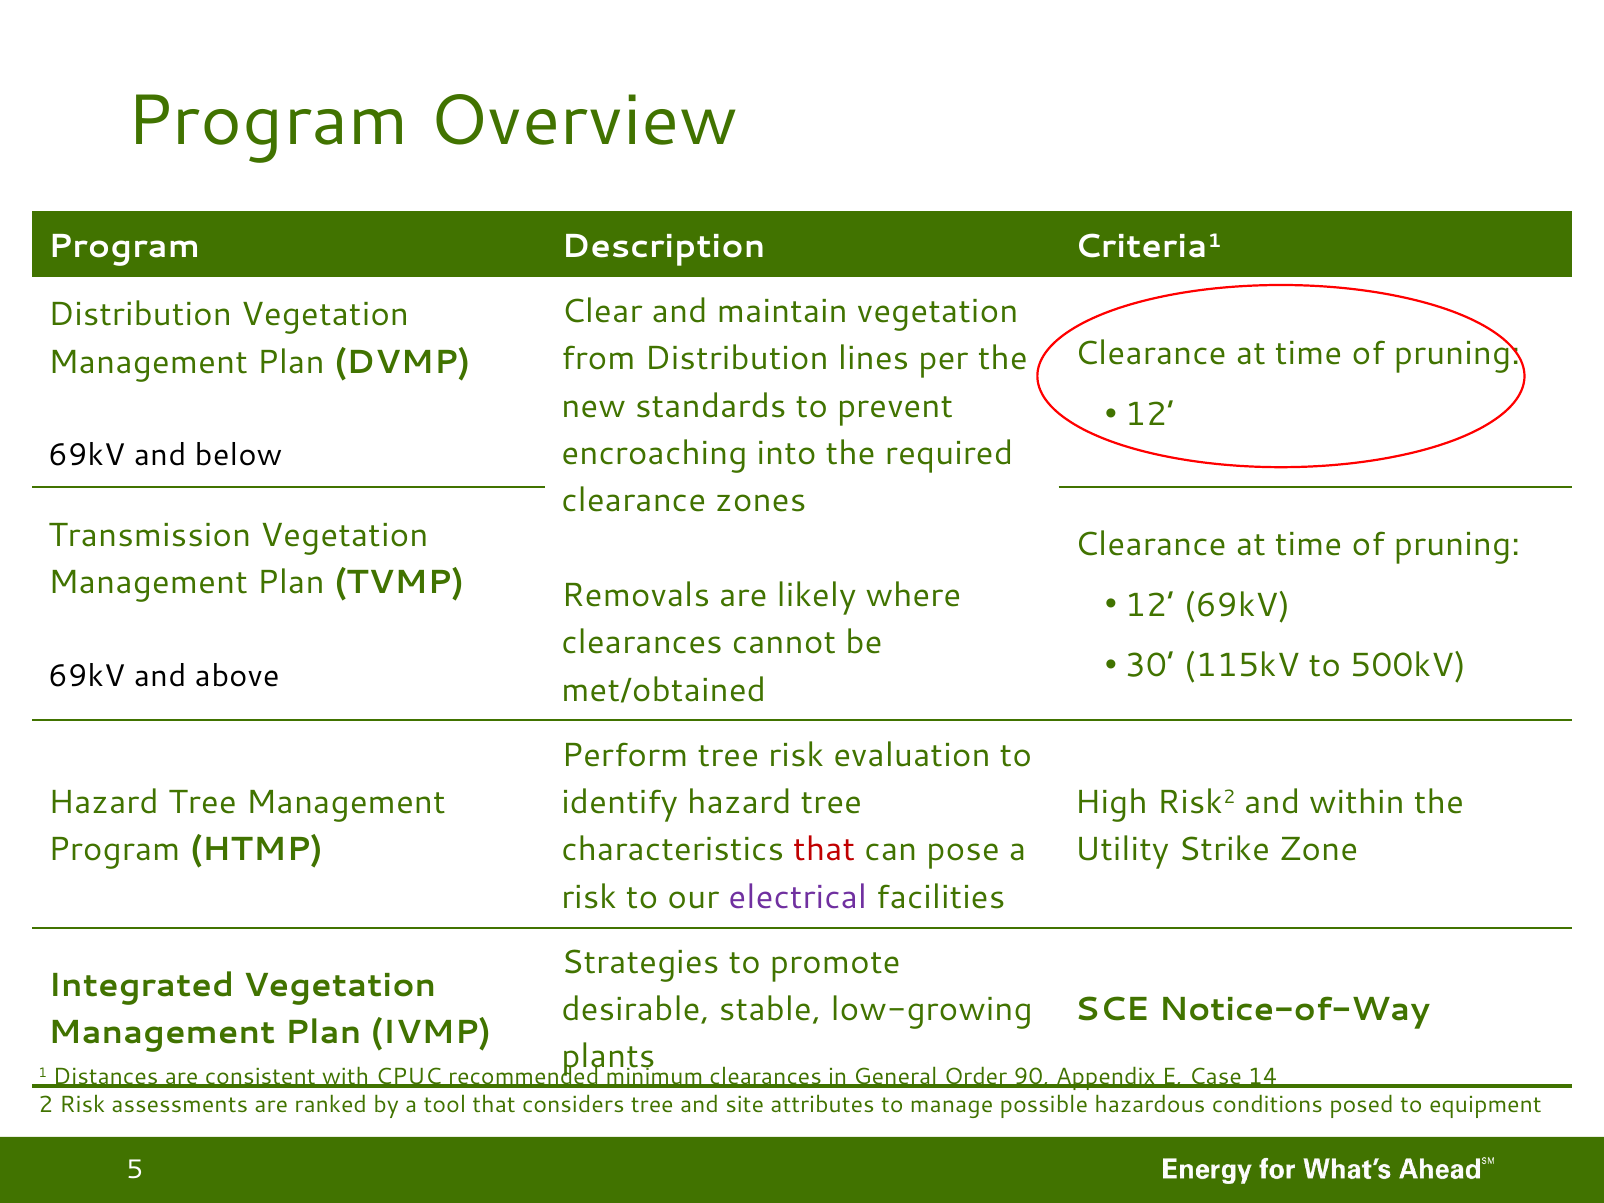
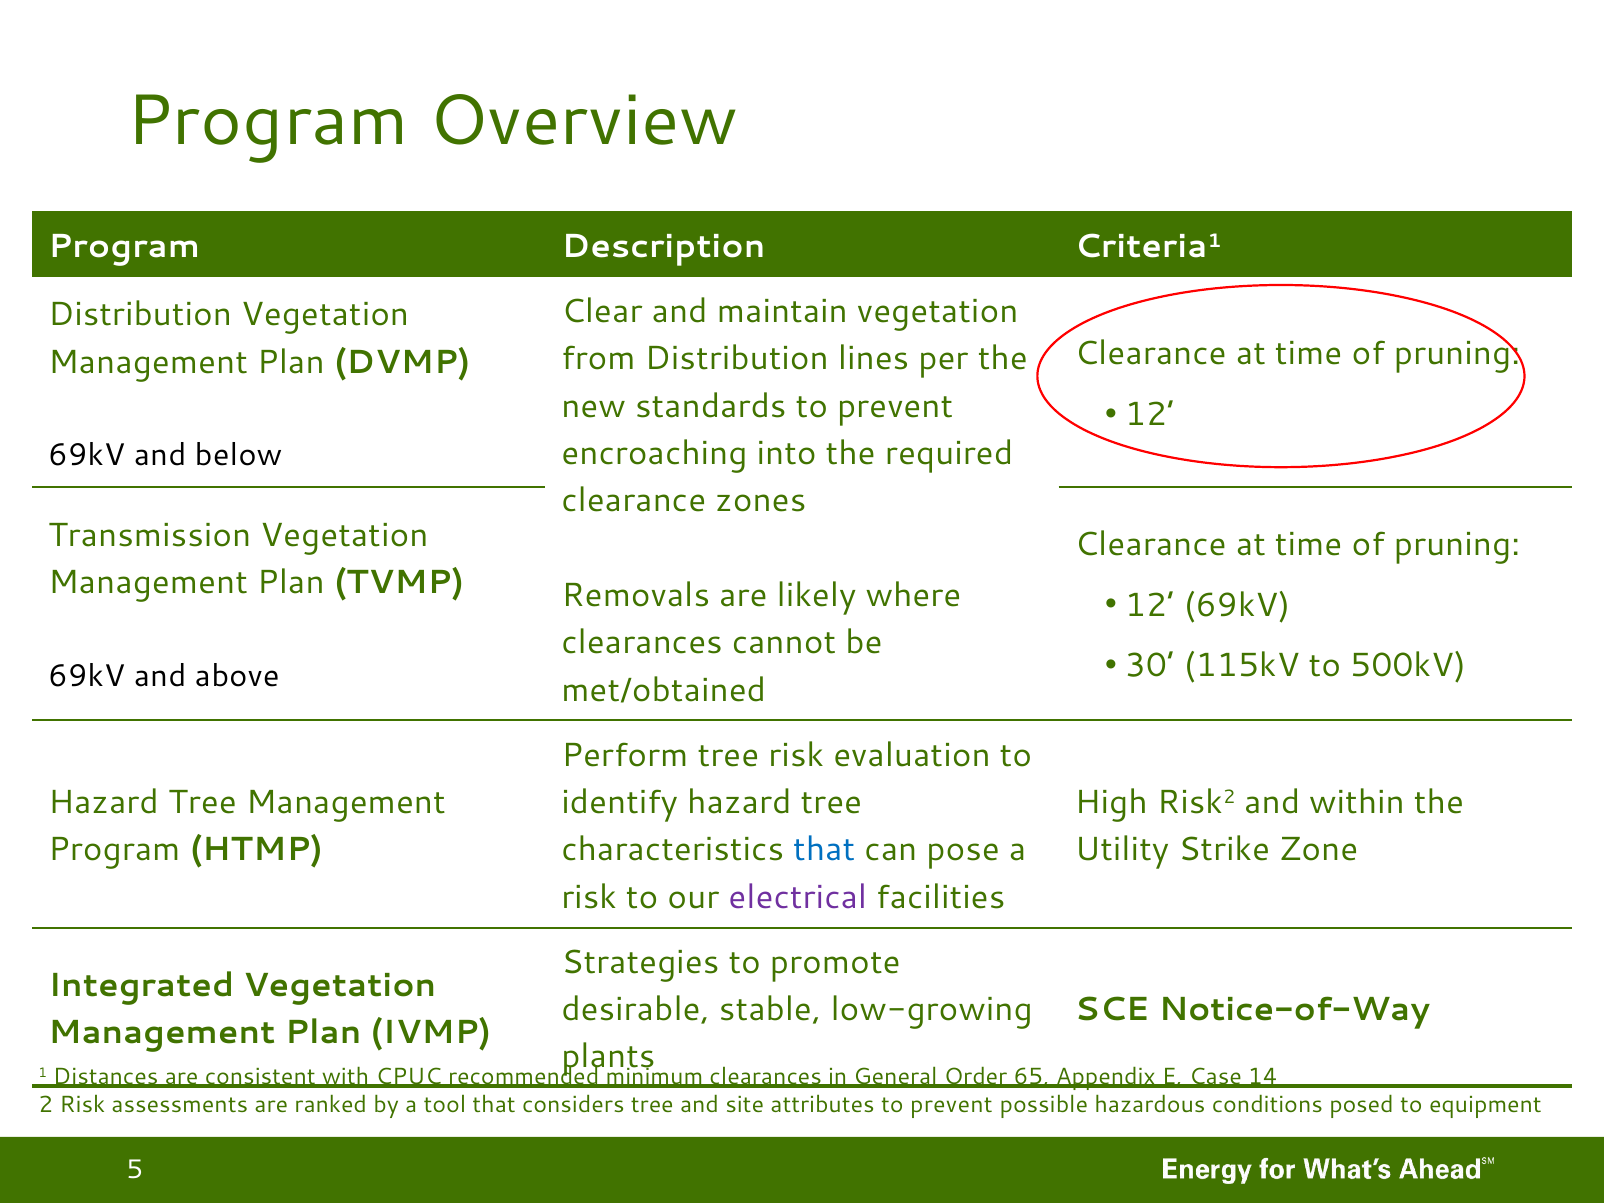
that colour: red -> blue (824, 850)
90: 90 -> 65 (1032, 1077)
attributes to manage: manage -> prevent (951, 1105)
